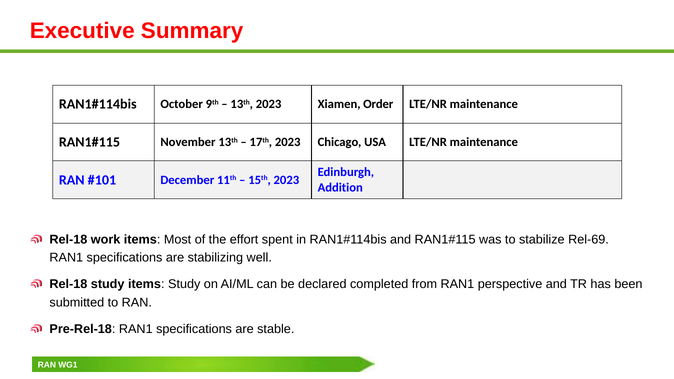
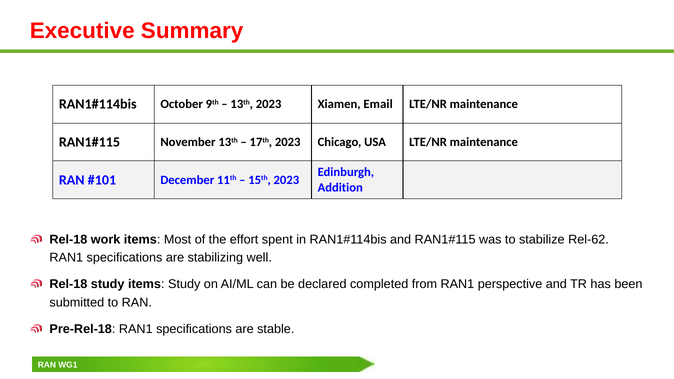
Order: Order -> Email (378, 104)
Rel-69: Rel-69 -> Rel-62 (588, 240)
